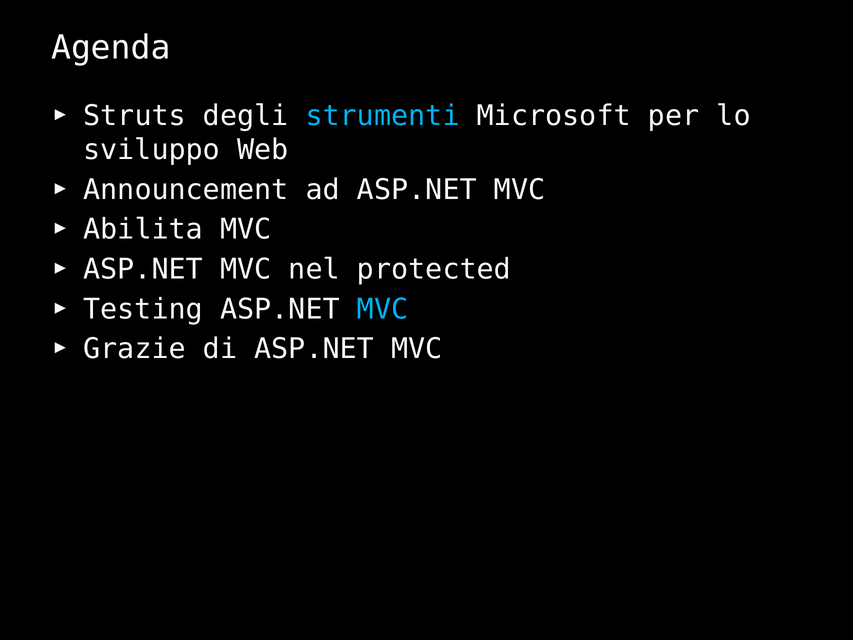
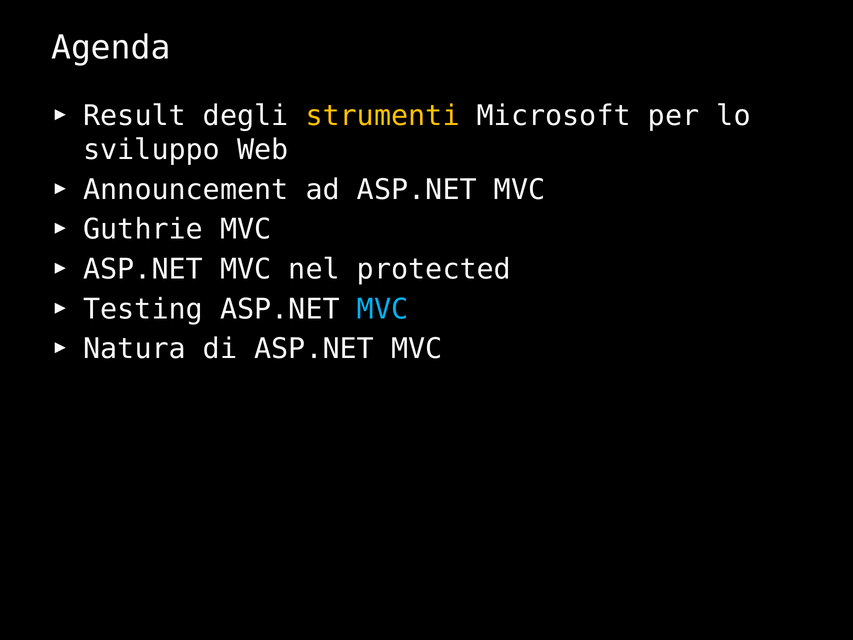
Struts: Struts -> Result (135, 116)
strumenti colour: light blue -> yellow (383, 116)
Abilita: Abilita -> Guthrie (143, 229)
Grazie: Grazie -> Natura (135, 349)
